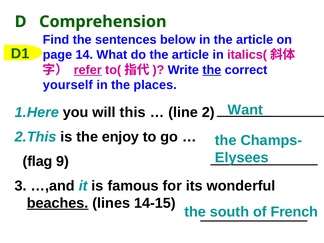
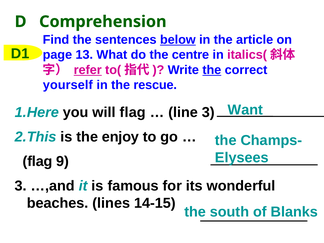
below underline: none -> present (178, 40)
14: 14 -> 13 (84, 55)
do the article: article -> centre (190, 55)
places: places -> rescue (155, 85)
will this: this -> flag (133, 112)
line 2: 2 -> 3 (208, 112)
beaches underline: present -> none (58, 203)
French: French -> Blanks (294, 212)
